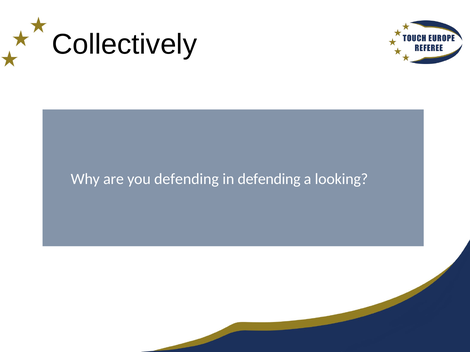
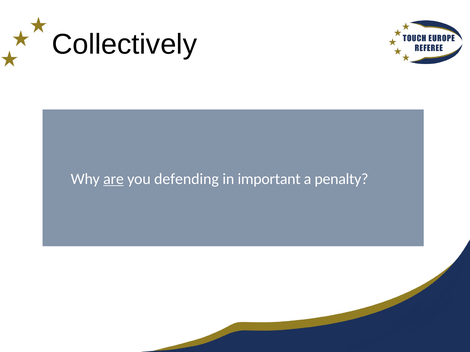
are underline: none -> present (114, 179)
in defending: defending -> important (269, 179)
looking: looking -> penalty (341, 179)
